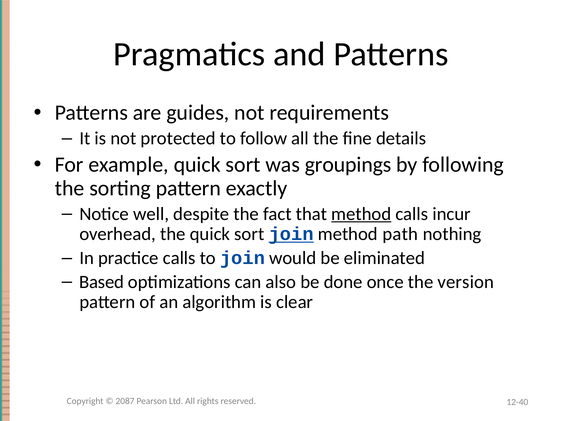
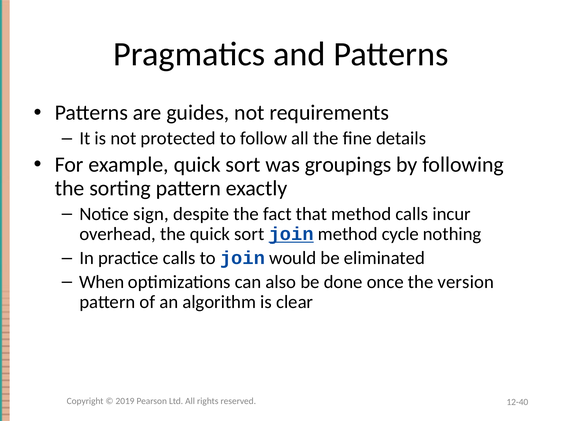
well: well -> sign (151, 214)
method underline: present -> none (361, 214)
path: path -> cycle (400, 234)
Based: Based -> When (102, 282)
2087: 2087 -> 2019 (125, 402)
